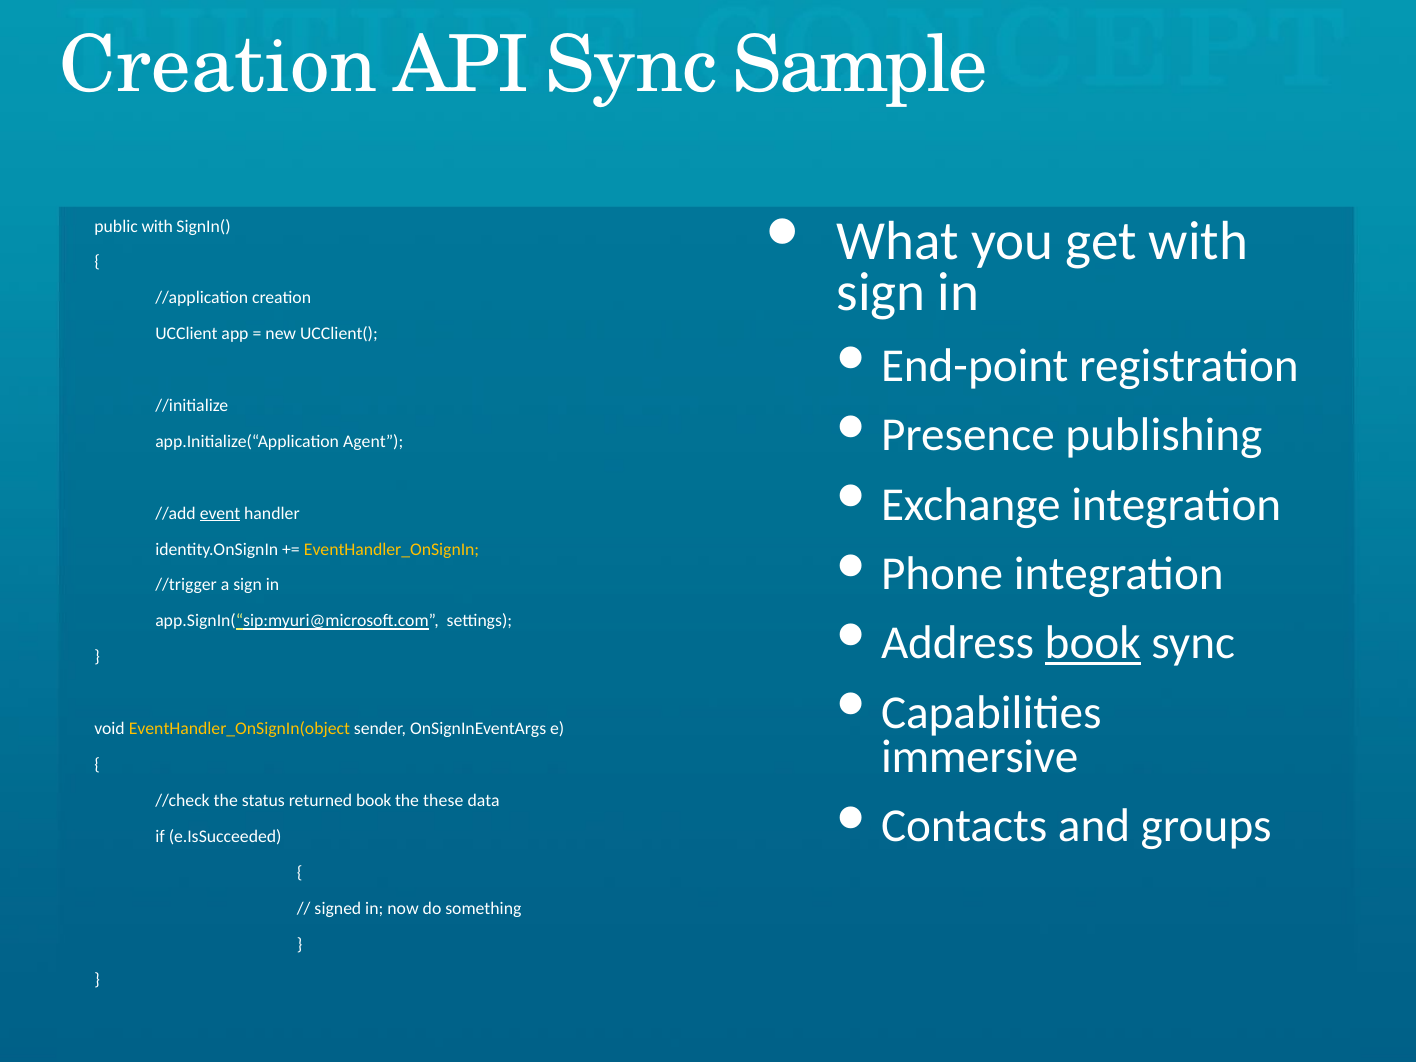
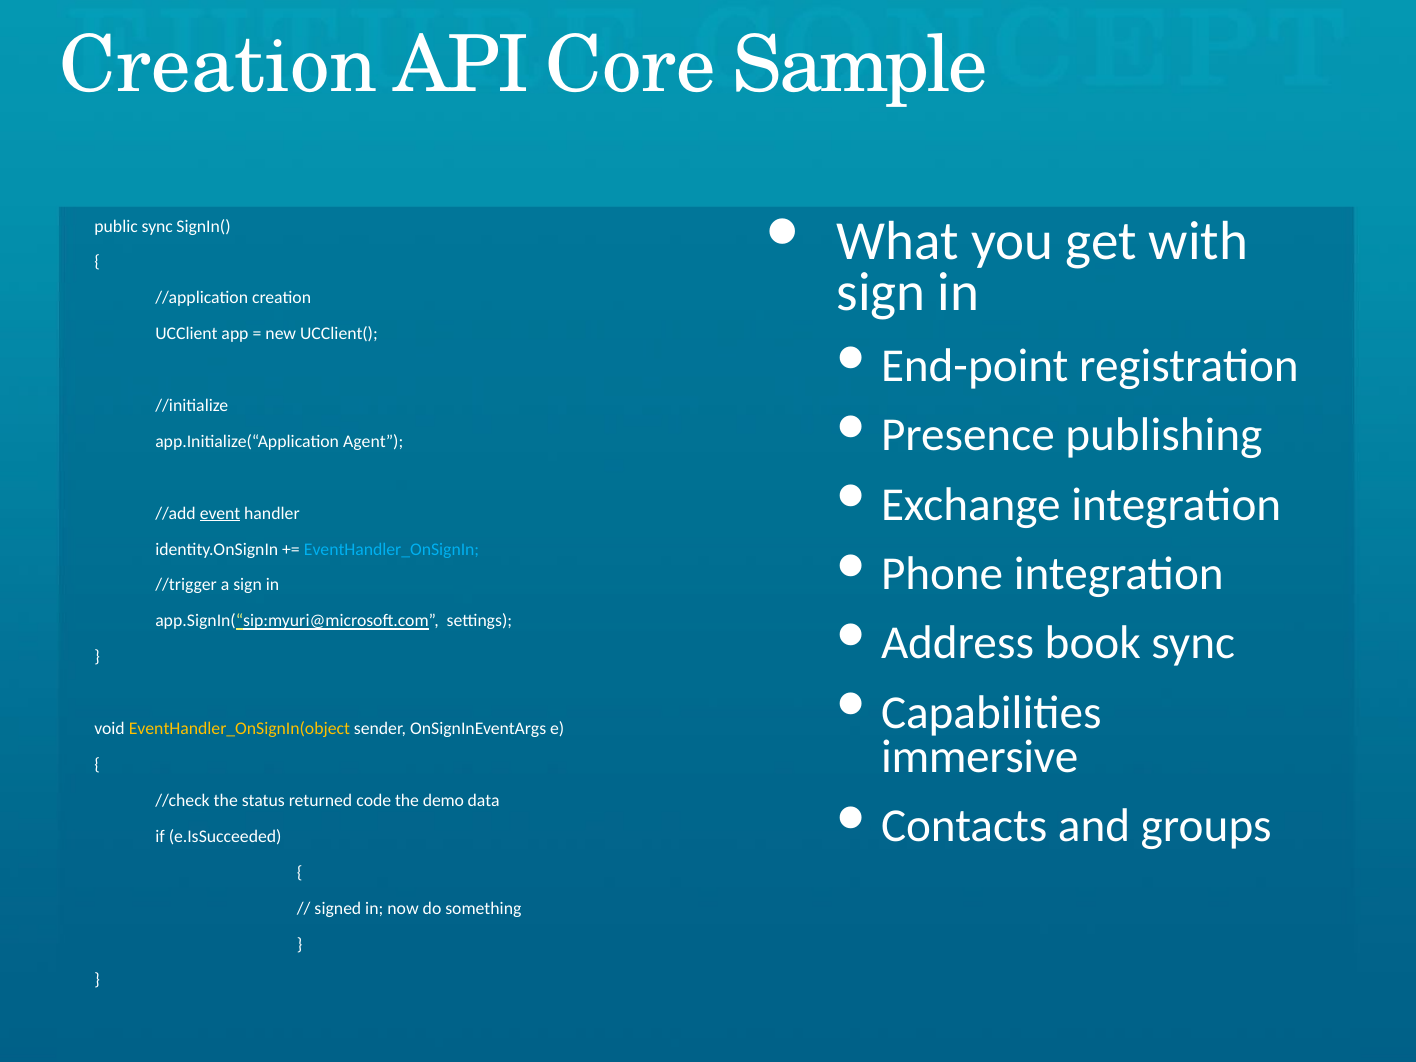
API Sync: Sync -> Core (631, 66)
public with: with -> sync (157, 226)
EventHandler_OnSignIn colour: yellow -> light blue (392, 549)
book underline: present -> none (1093, 643)
returned book: book -> code (374, 801)
these: these -> demo (443, 801)
